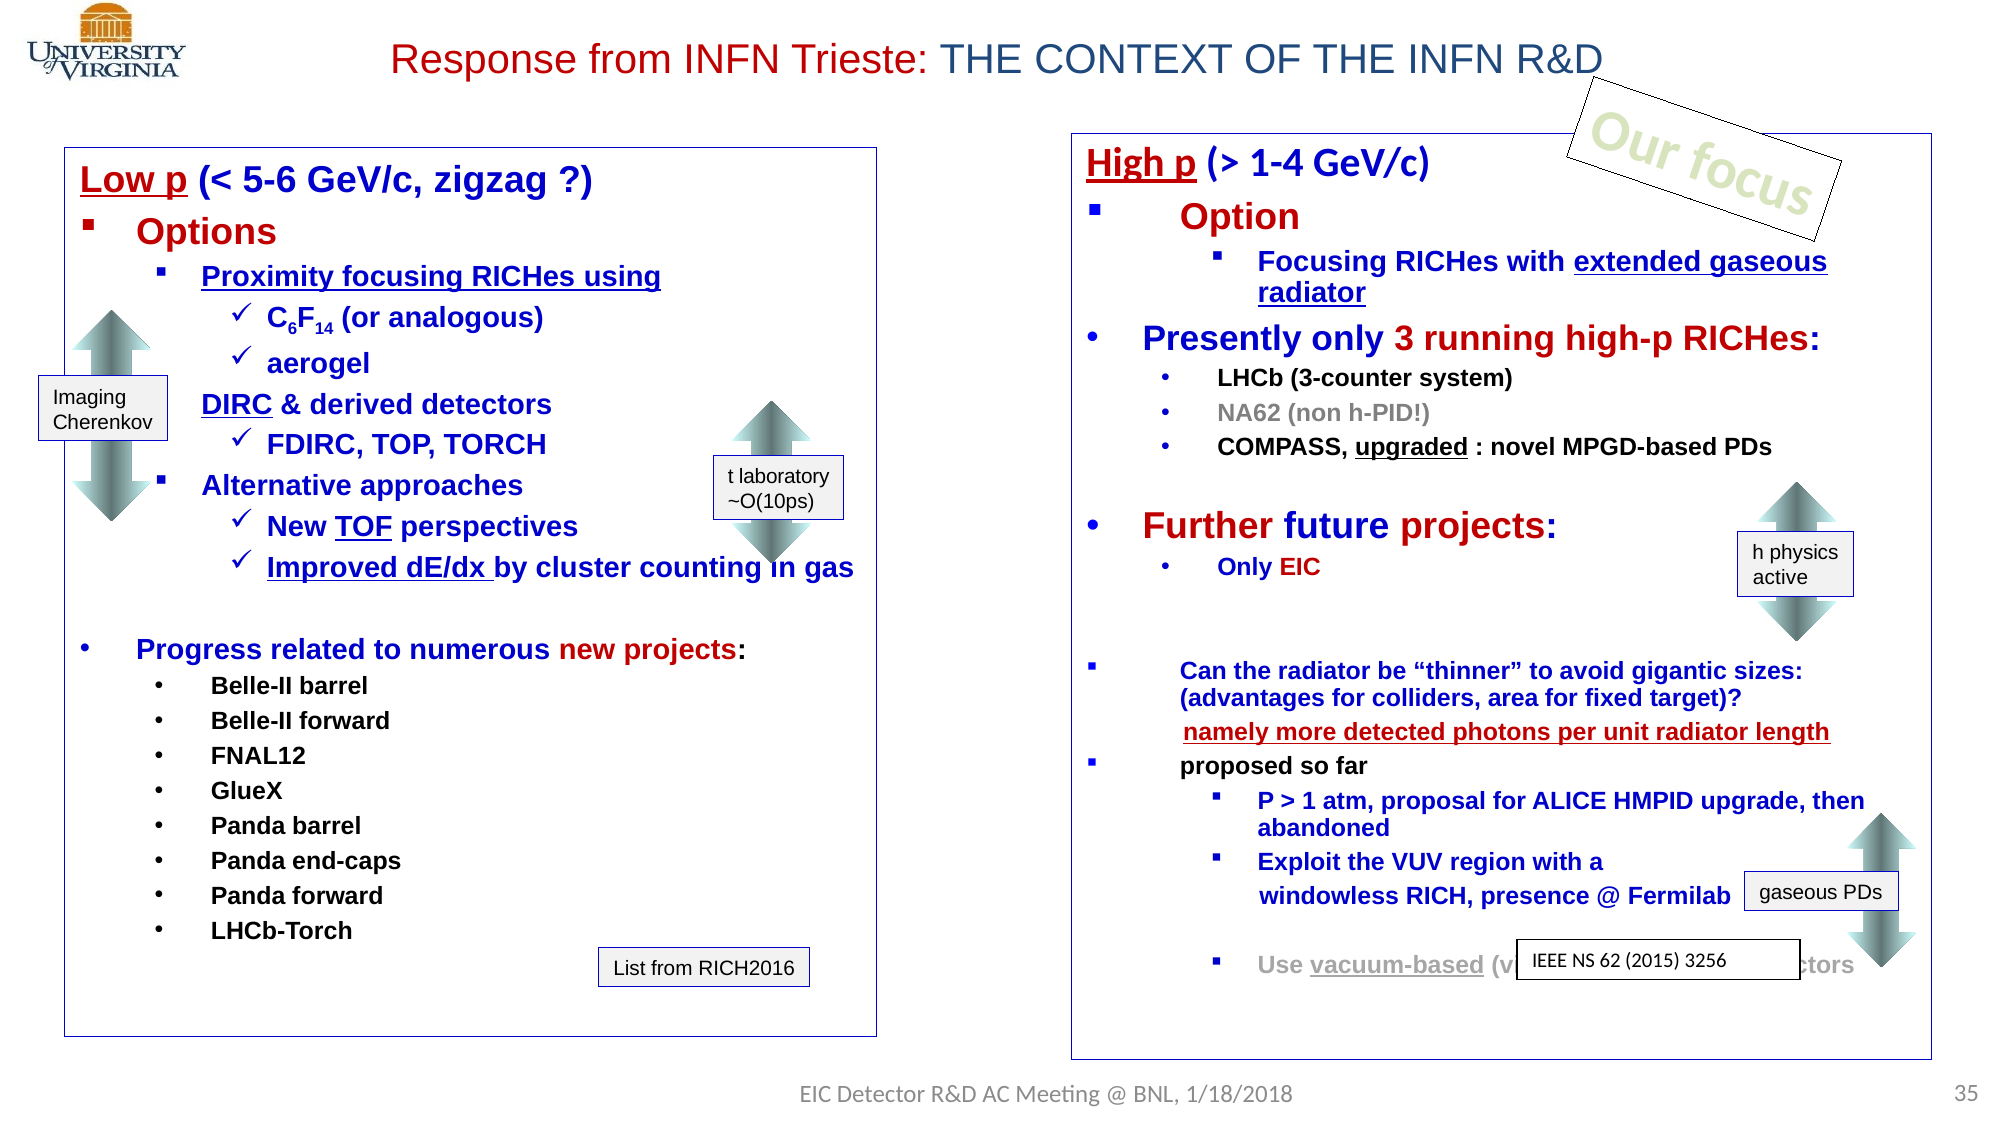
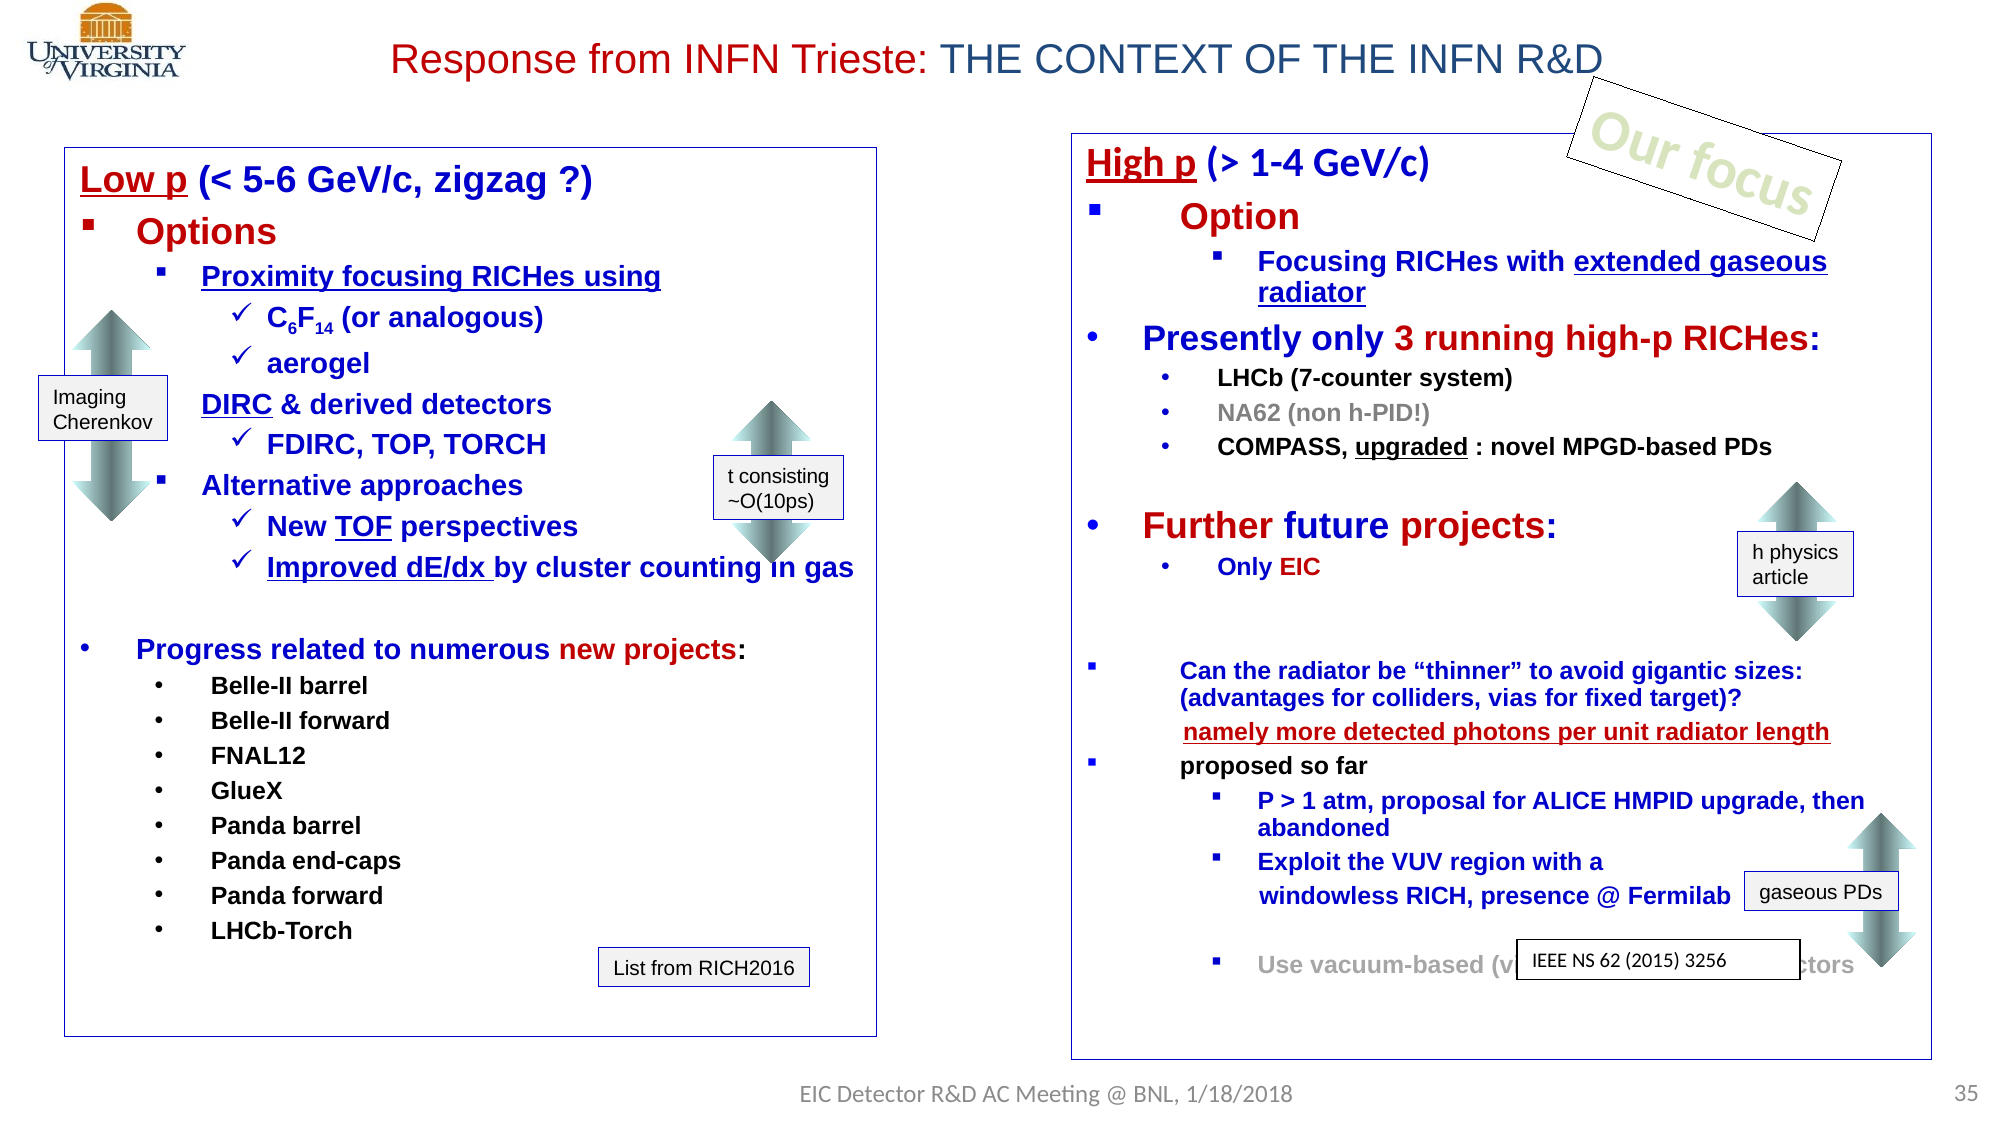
3-counter: 3-counter -> 7-counter (1351, 378)
laboratory: laboratory -> consisting (784, 476)
active: active -> article (1781, 578)
area: area -> vias (1513, 698)
vacuum-based underline: present -> none (1397, 965)
